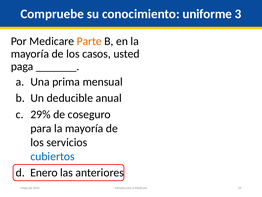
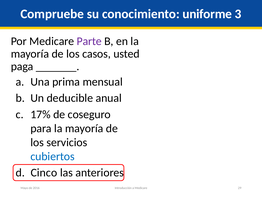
Parte colour: orange -> purple (89, 41)
29%: 29% -> 17% (41, 114)
Enero: Enero -> Cinco (44, 172)
